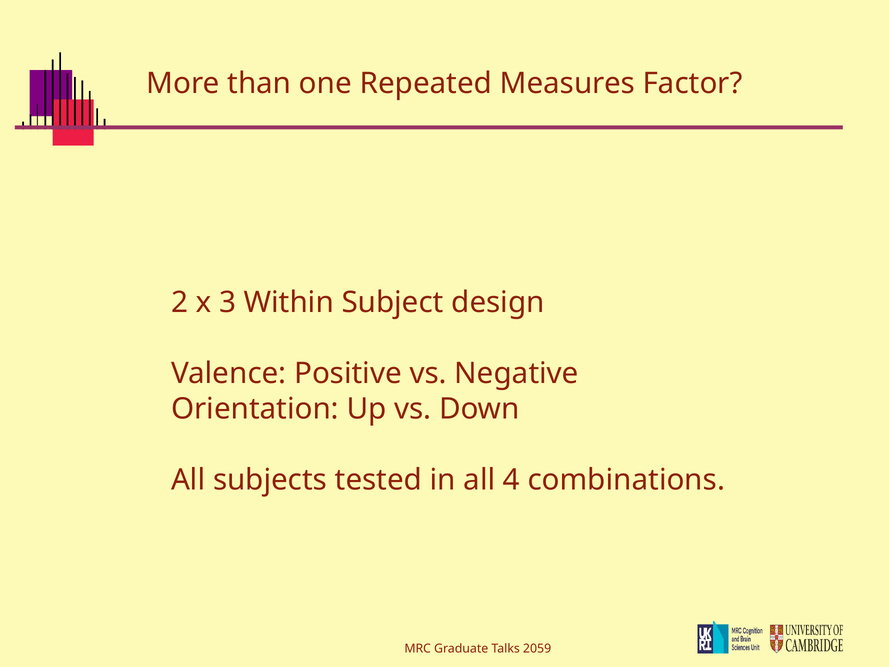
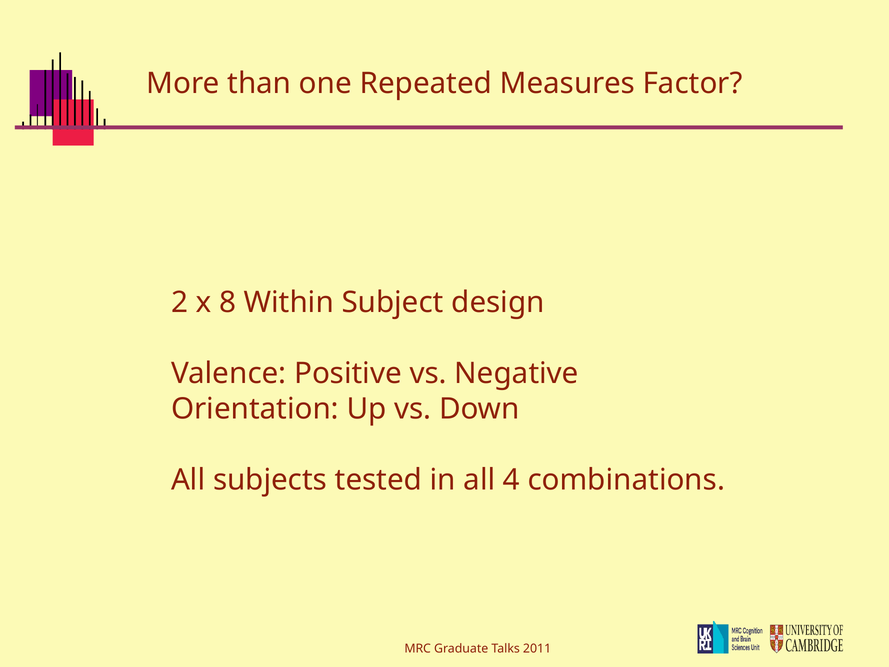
3: 3 -> 8 (228, 302)
2059: 2059 -> 2011 (537, 648)
